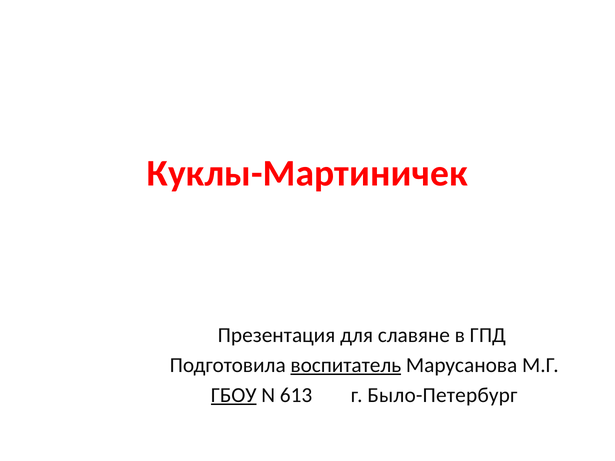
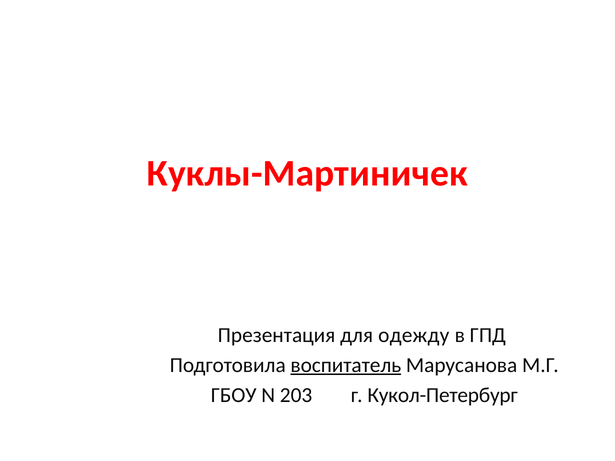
славяне: славяне -> одежду (414, 335)
ГБОУ underline: present -> none (234, 395)
613: 613 -> 203 (296, 395)
Было-Петербург: Было-Петербург -> Кукол-Петербург (443, 395)
